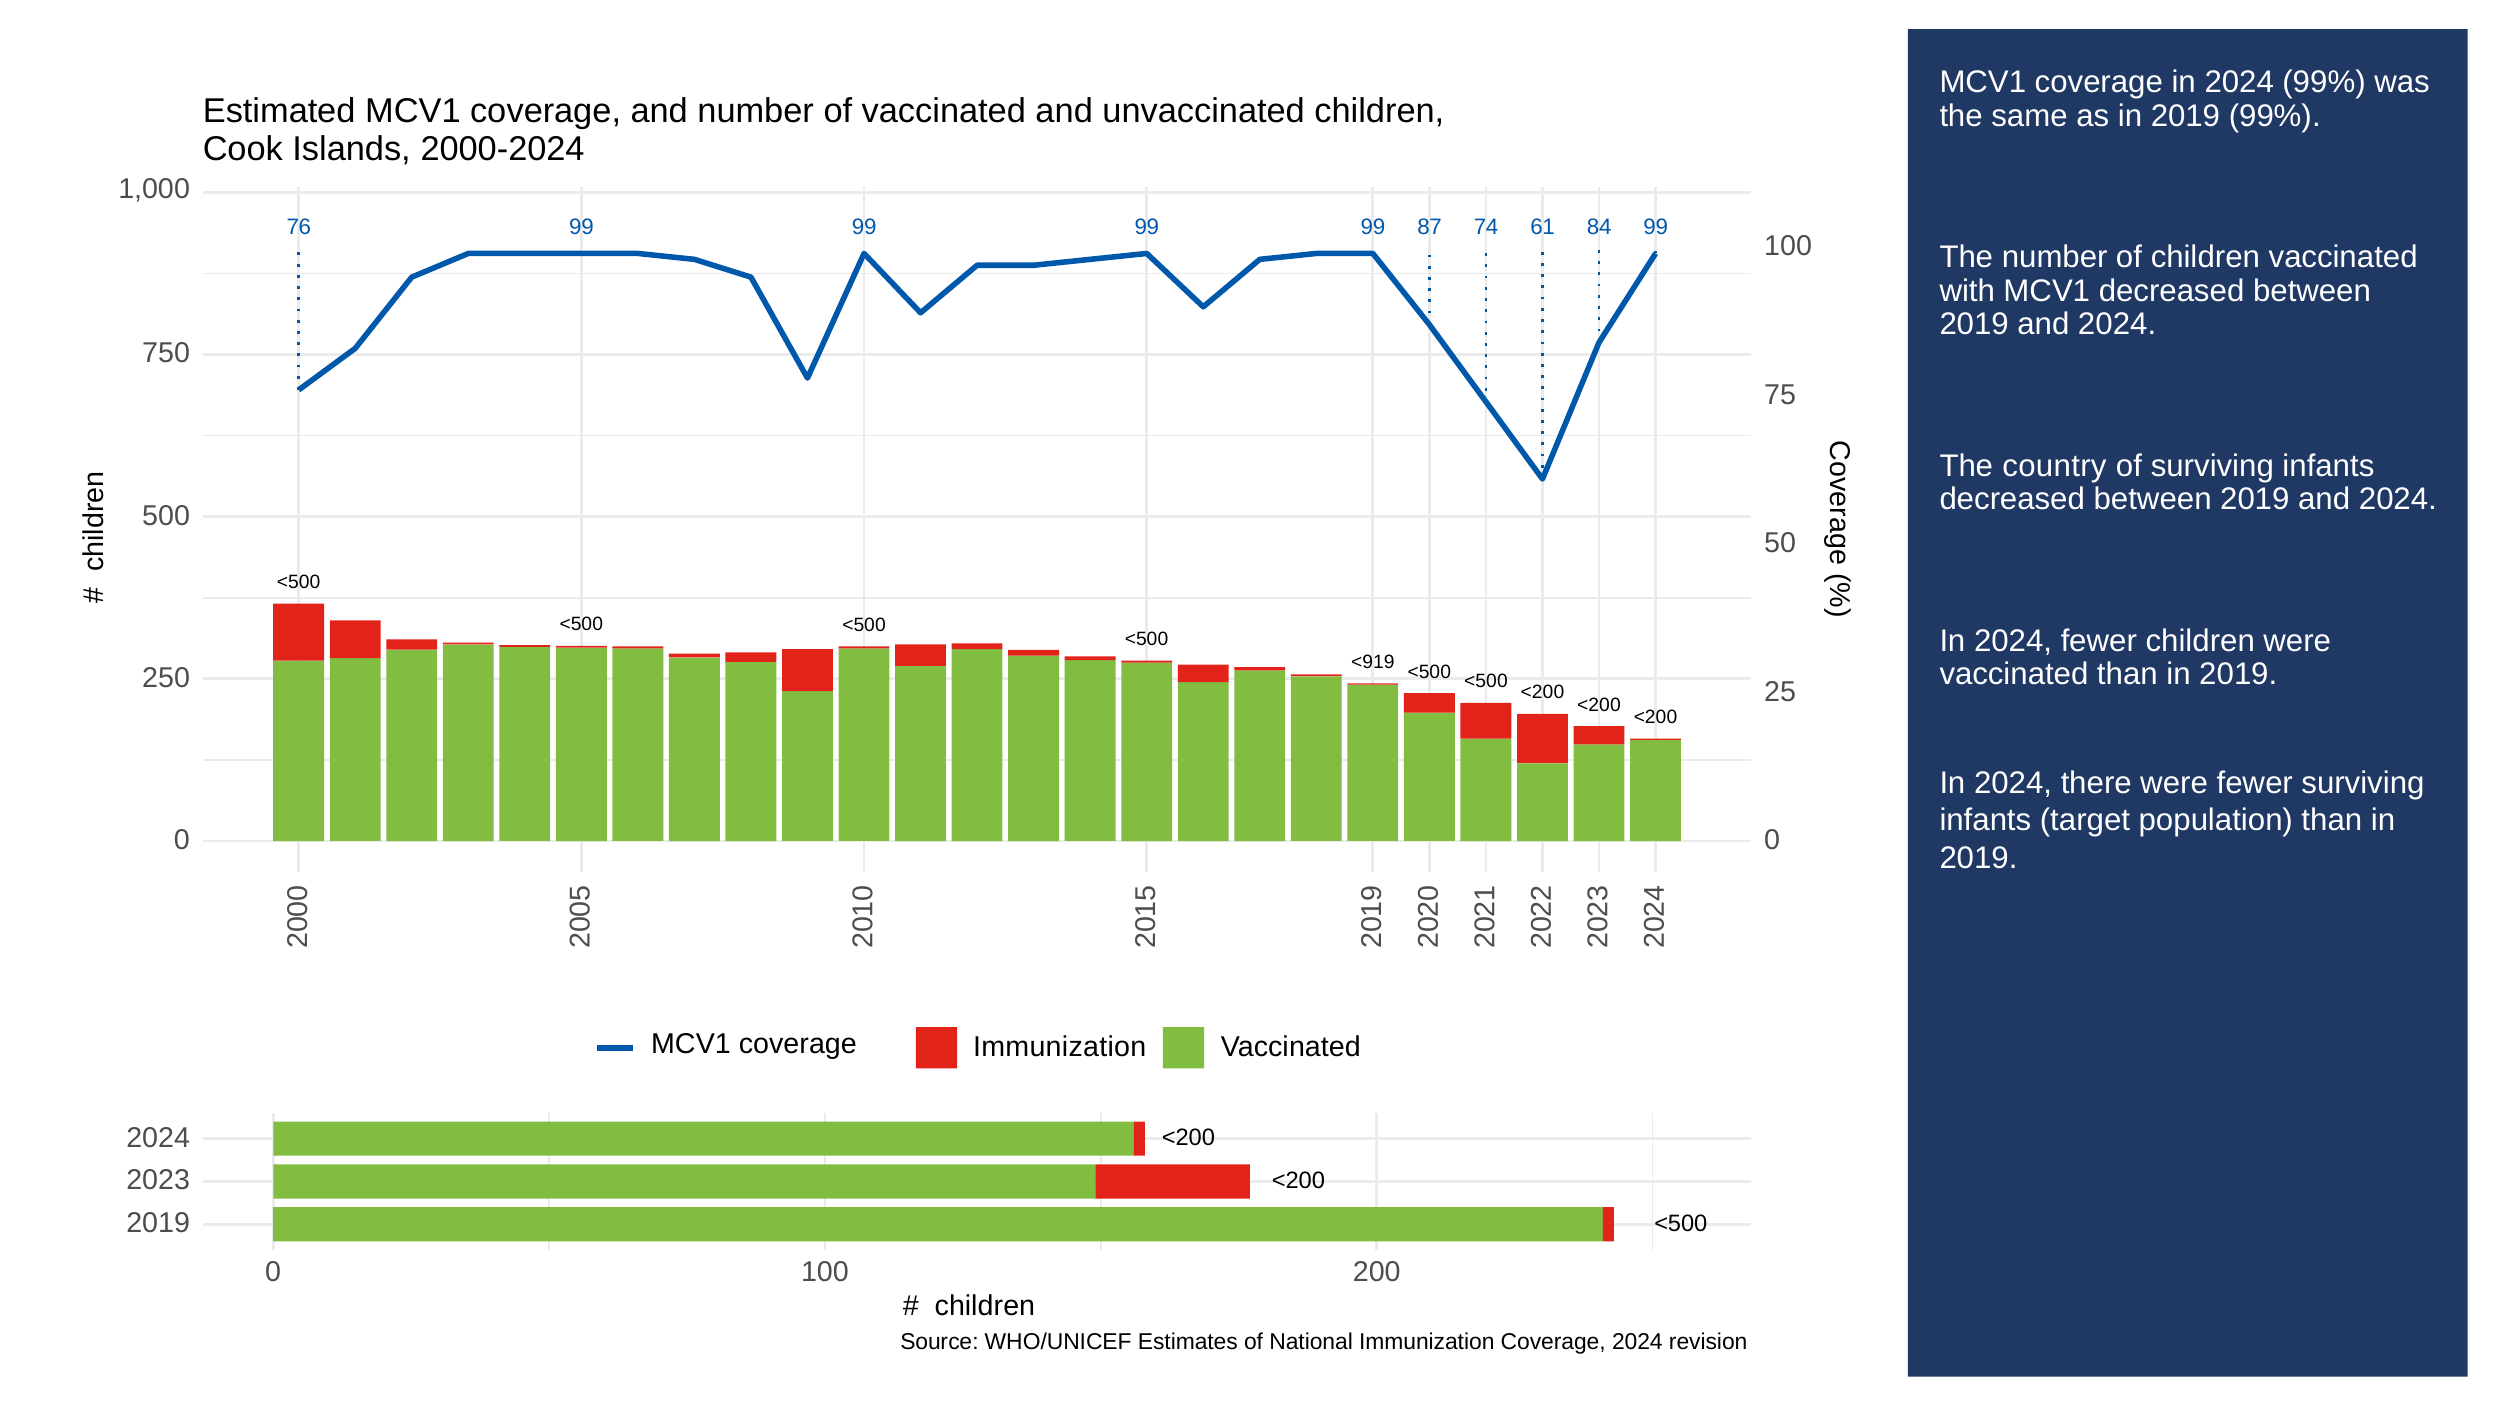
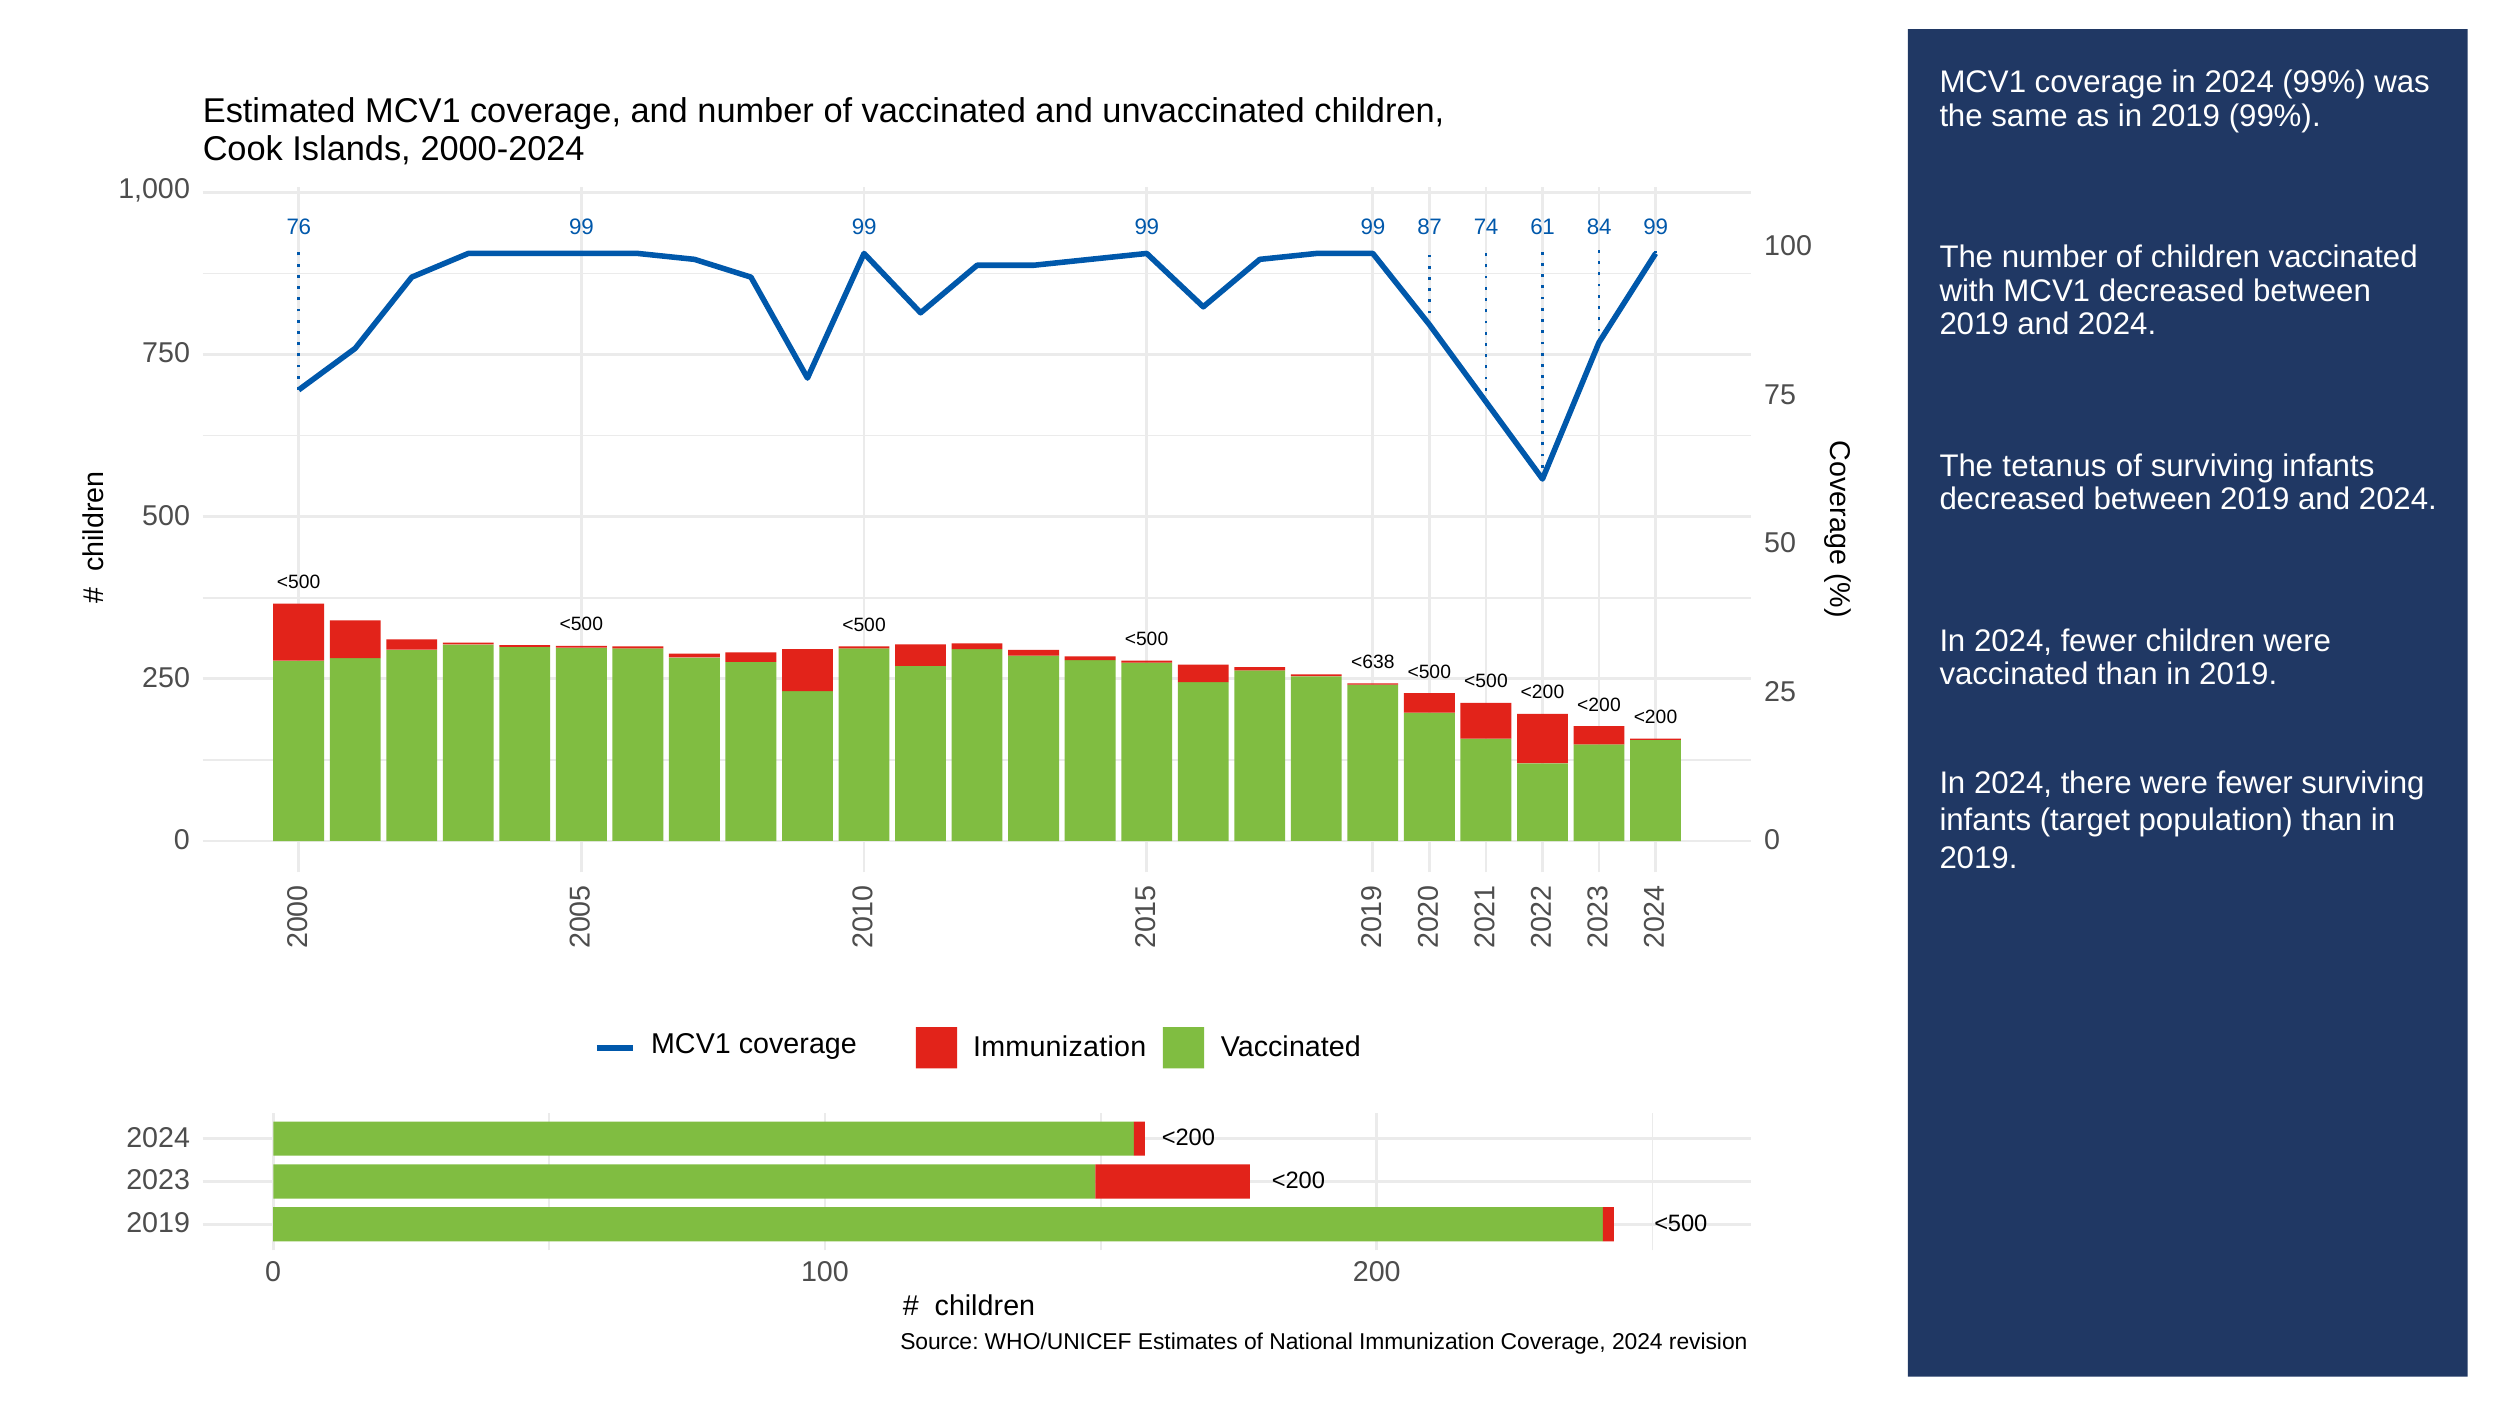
country: country -> tetanus (2054, 466)
<919: <919 -> <638 (1373, 662)
